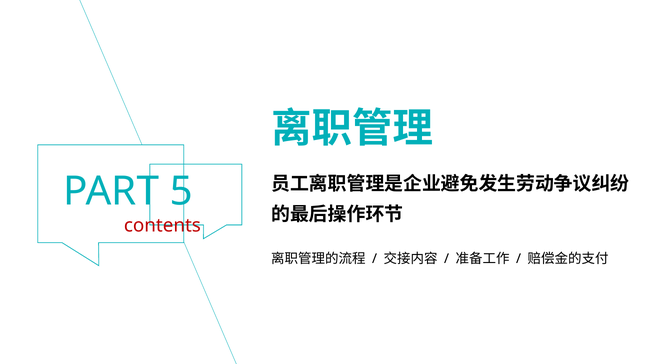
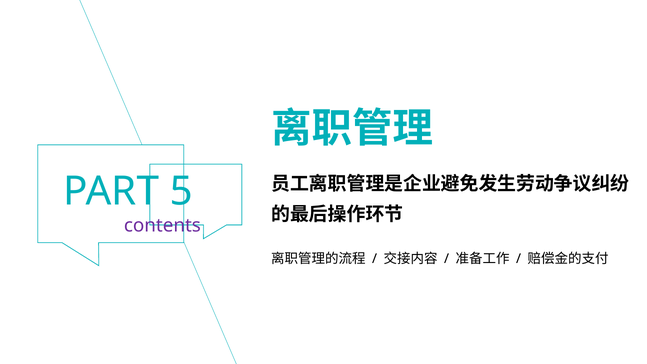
contents colour: red -> purple (162, 226)
